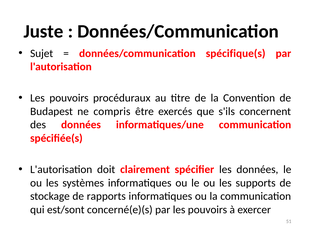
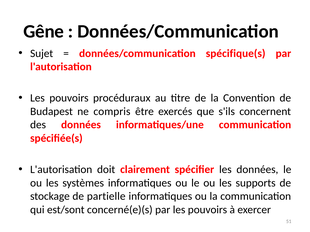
Juste: Juste -> Gêne (44, 31)
rapports: rapports -> partielle (106, 197)
